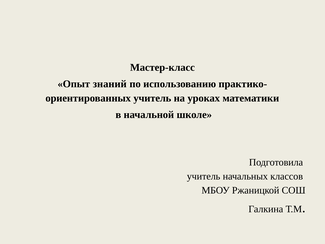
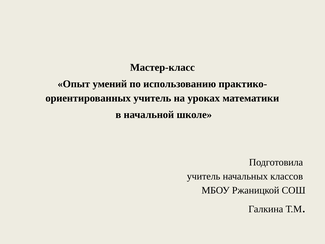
знаний: знаний -> умений (110, 84)
